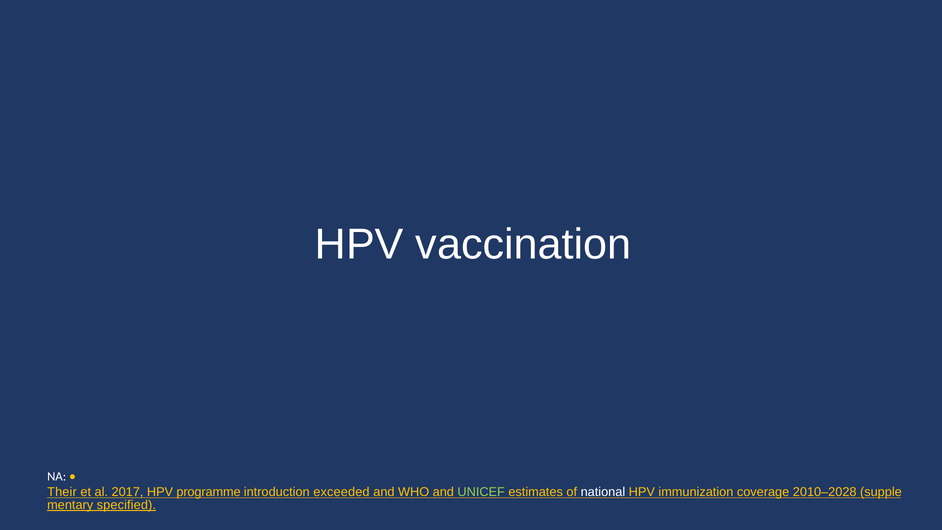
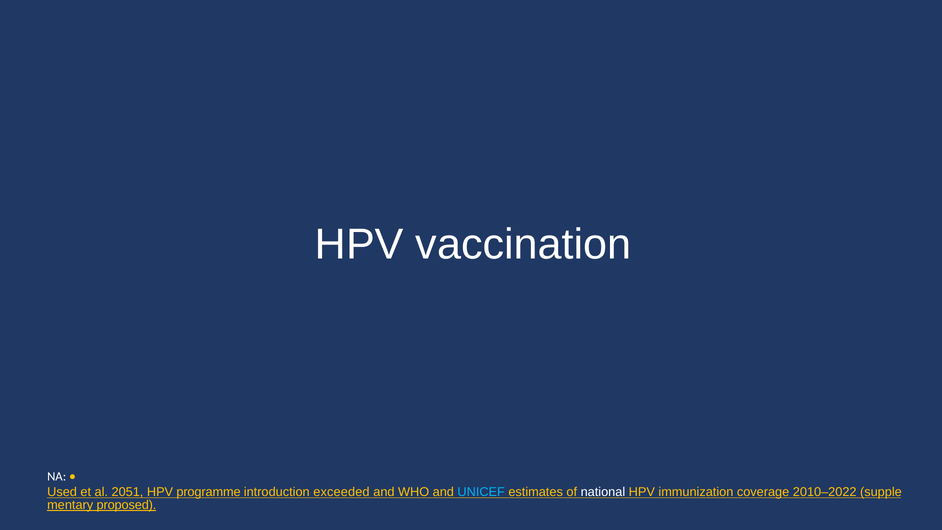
Their: Their -> Used (62, 492)
2017: 2017 -> 2051 (127, 492)
UNICEF colour: light green -> light blue (481, 492)
2010–2028: 2010–2028 -> 2010–2022 (825, 492)
specified: specified -> proposed (126, 505)
